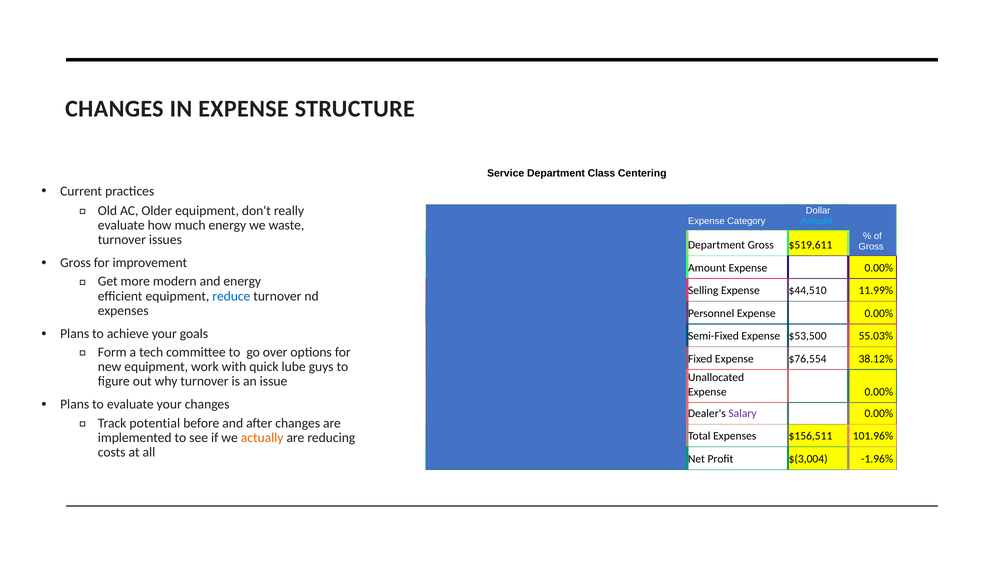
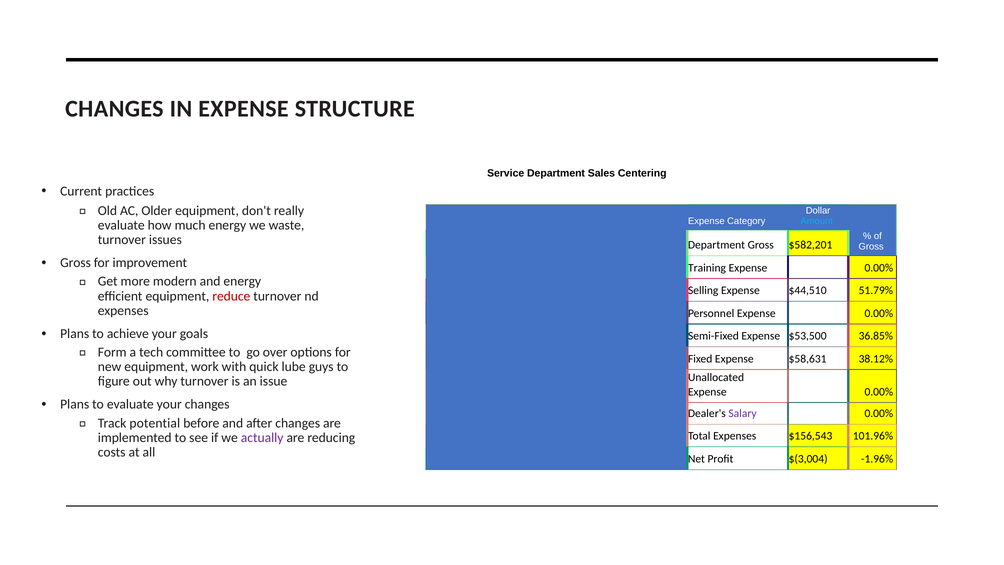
Class: Class -> Sales (601, 173)
$519,611: $519,611 -> $582,201 (810, 245)
Amount: Amount -> Training (707, 268)
11.99%: 11.99% -> 51.79% (876, 290)
reduce colour: blue -> red (231, 296)
55.03%: 55.03% -> 36.85% (876, 336)
$76,554: $76,554 -> $58,631 (808, 359)
$156,511: $156,511 -> $156,543 (810, 436)
actually colour: orange -> purple (262, 437)
